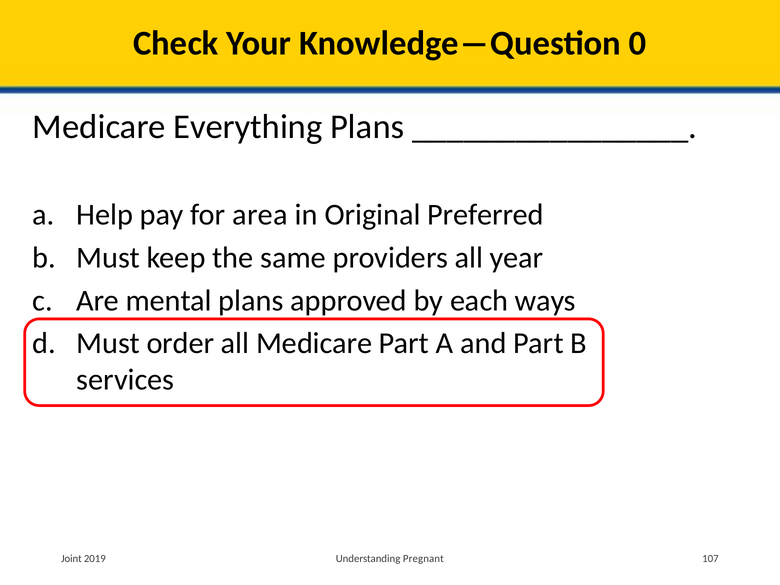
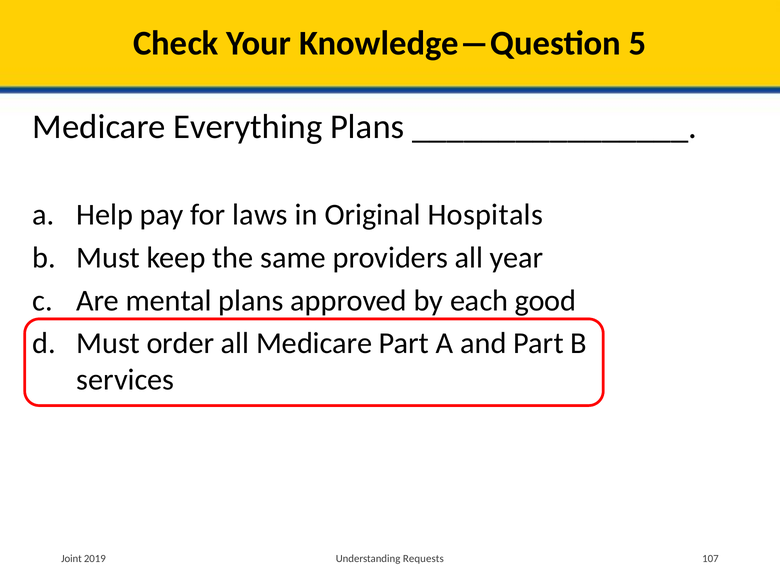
0: 0 -> 5 (638, 44)
area: area -> laws (260, 215)
Preferred: Preferred -> Hospitals (485, 215)
ways: ways -> good (545, 301)
Pregnant: Pregnant -> Requests (423, 558)
